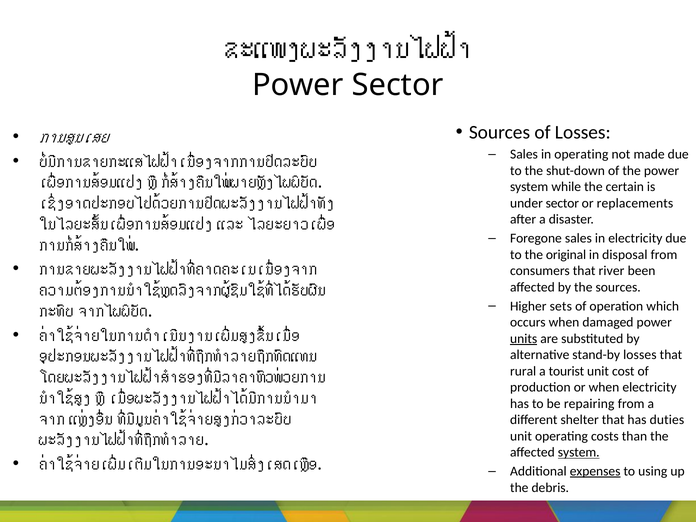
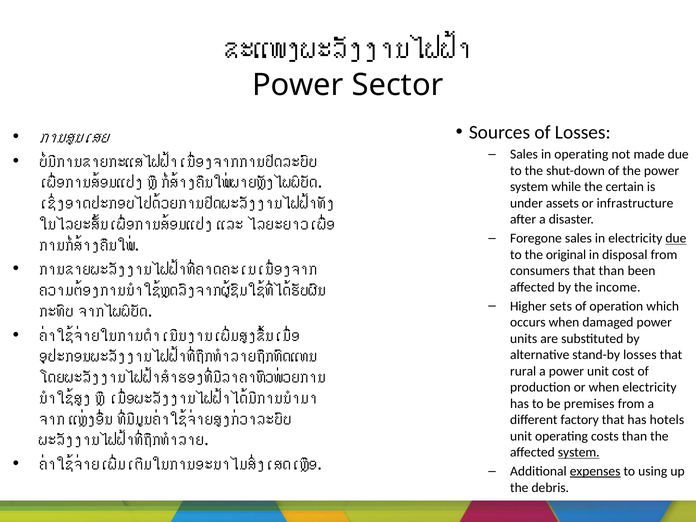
under sector: sector -> assets (562, 203)
replacements: replacements -> infrastructure (635, 203)
due underline: none -> present (676, 238)
that river: river -> than (612, 271)
the sources: sources -> income (618, 287)
units underline: present -> none (524, 339)
a tourist: tourist -> power (566, 371)
repairing: repairing -> premises (589, 404)
shelter: shelter -> factory (580, 420)
duties: duties -> hotels (667, 420)
